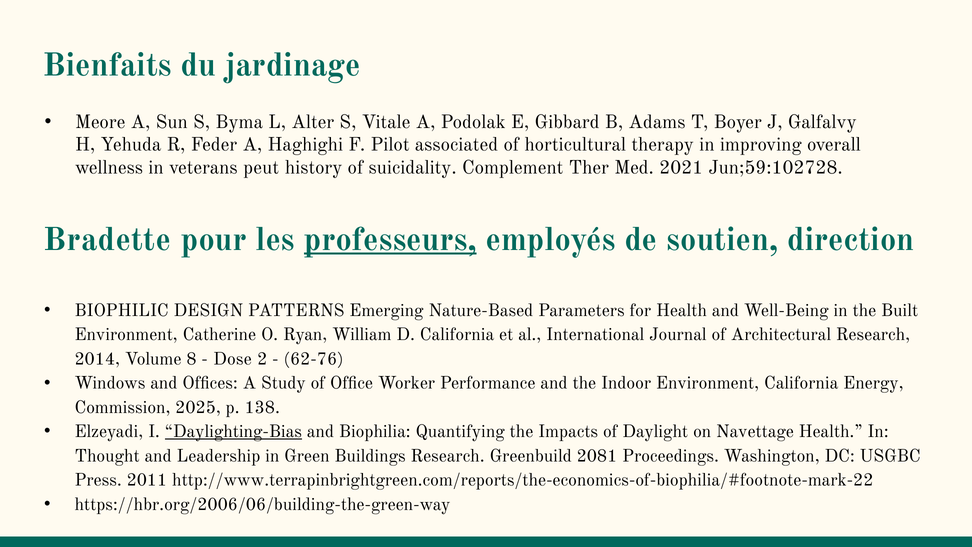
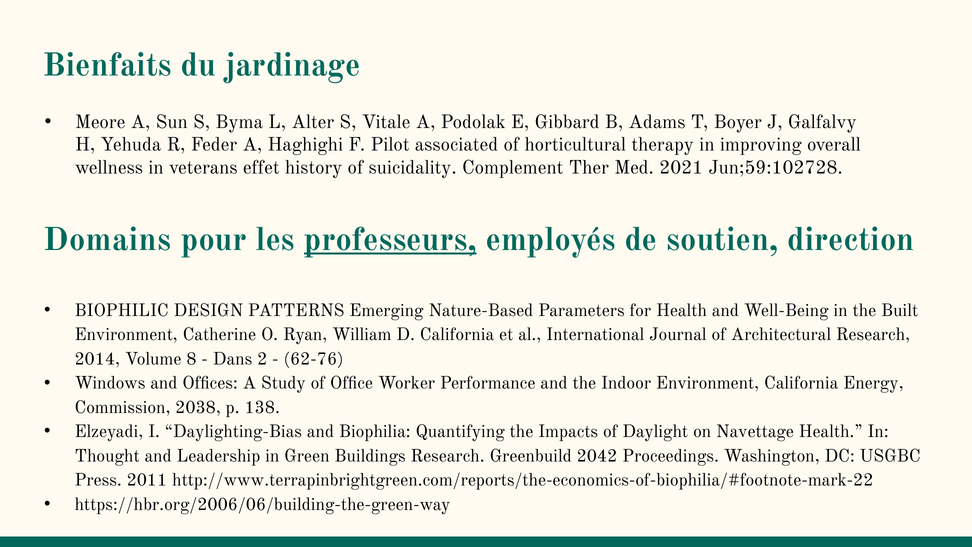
peut: peut -> effet (261, 167)
Bradette: Bradette -> Domains (107, 240)
Dose: Dose -> Dans (233, 359)
2025: 2025 -> 2038 (198, 407)
Daylighting-Bias underline: present -> none (233, 431)
2081: 2081 -> 2042 (597, 456)
